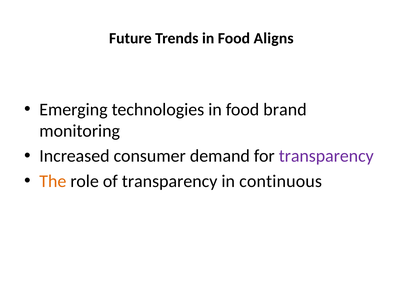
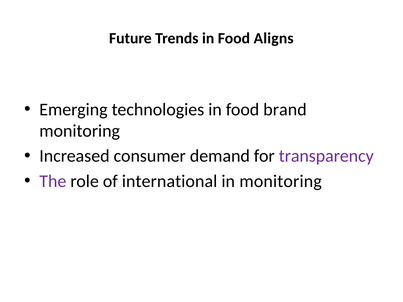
The colour: orange -> purple (53, 181)
of transparency: transparency -> international (170, 181)
in continuous: continuous -> monitoring (281, 181)
